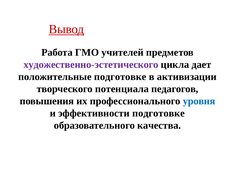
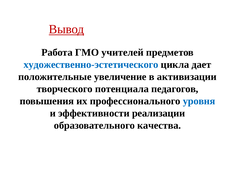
художественно-эстетического colour: purple -> blue (91, 65)
положительные подготовке: подготовке -> увеличение (120, 77)
эффективности подготовке: подготовке -> реализации (159, 113)
